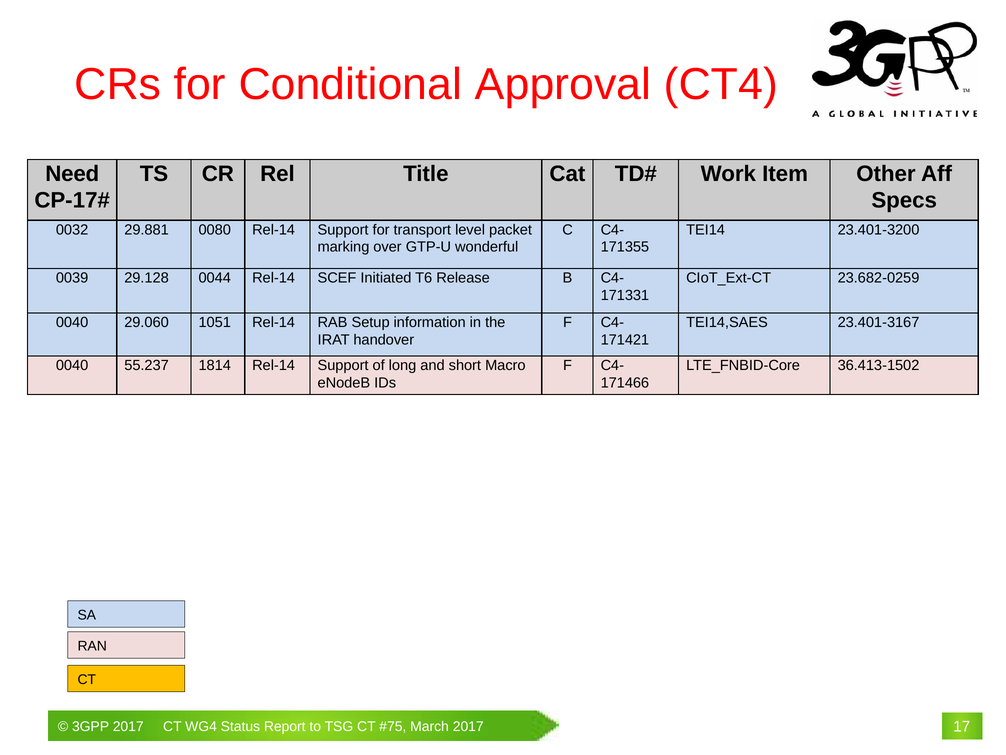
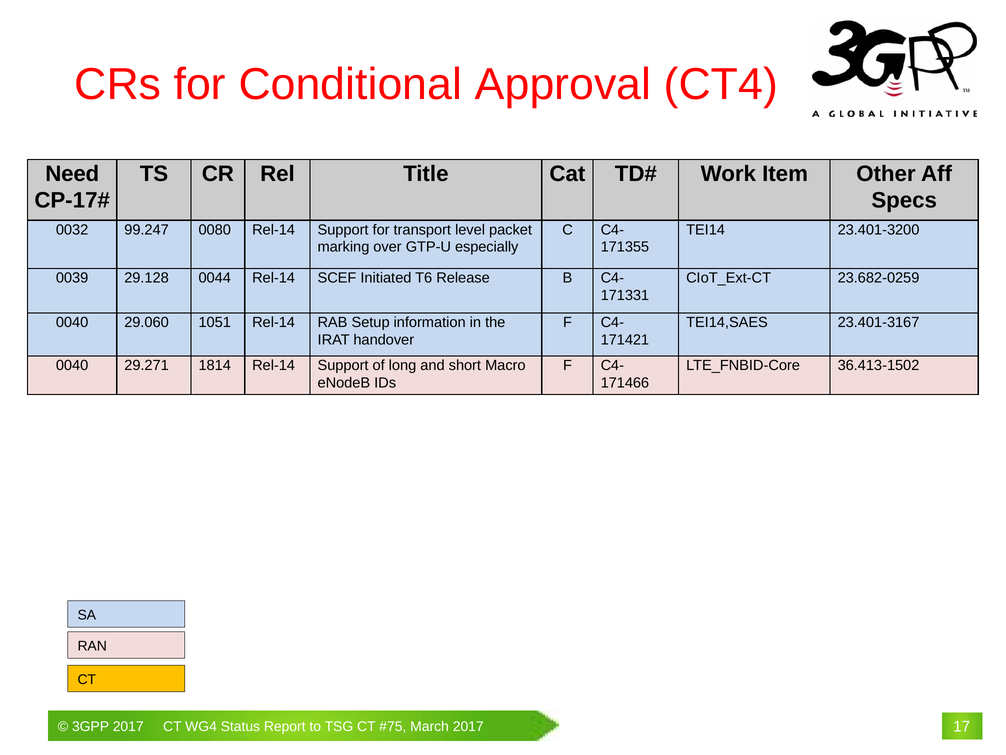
29.881: 29.881 -> 99.247 (147, 230)
wonderful: wonderful -> especially (487, 247)
55.237: 55.237 -> 29.271 (147, 365)
